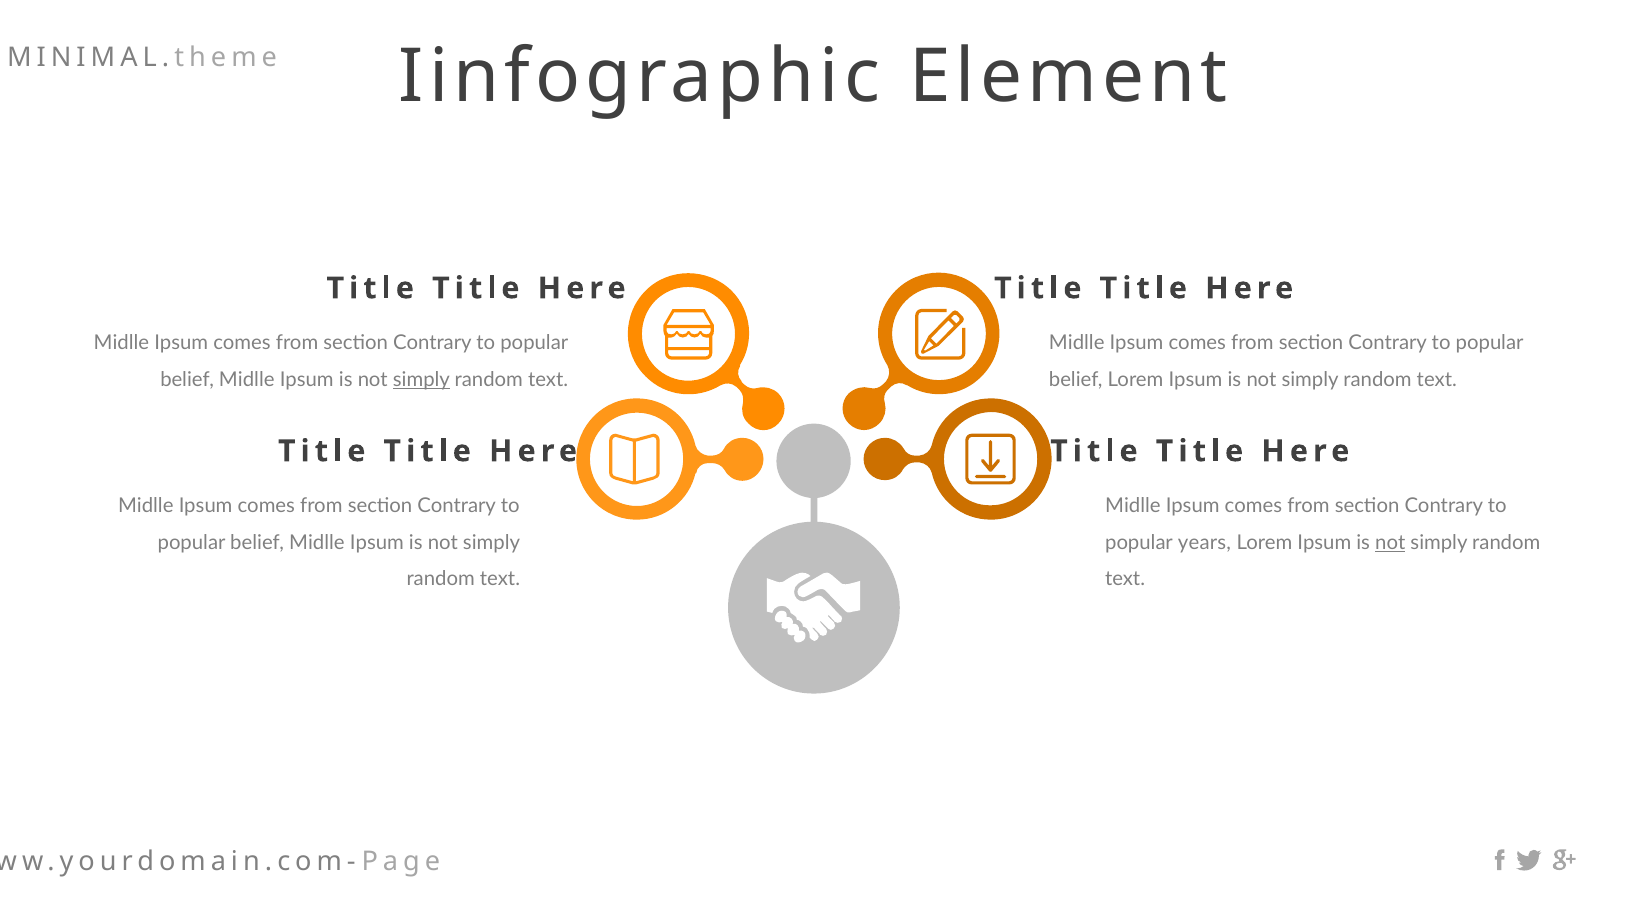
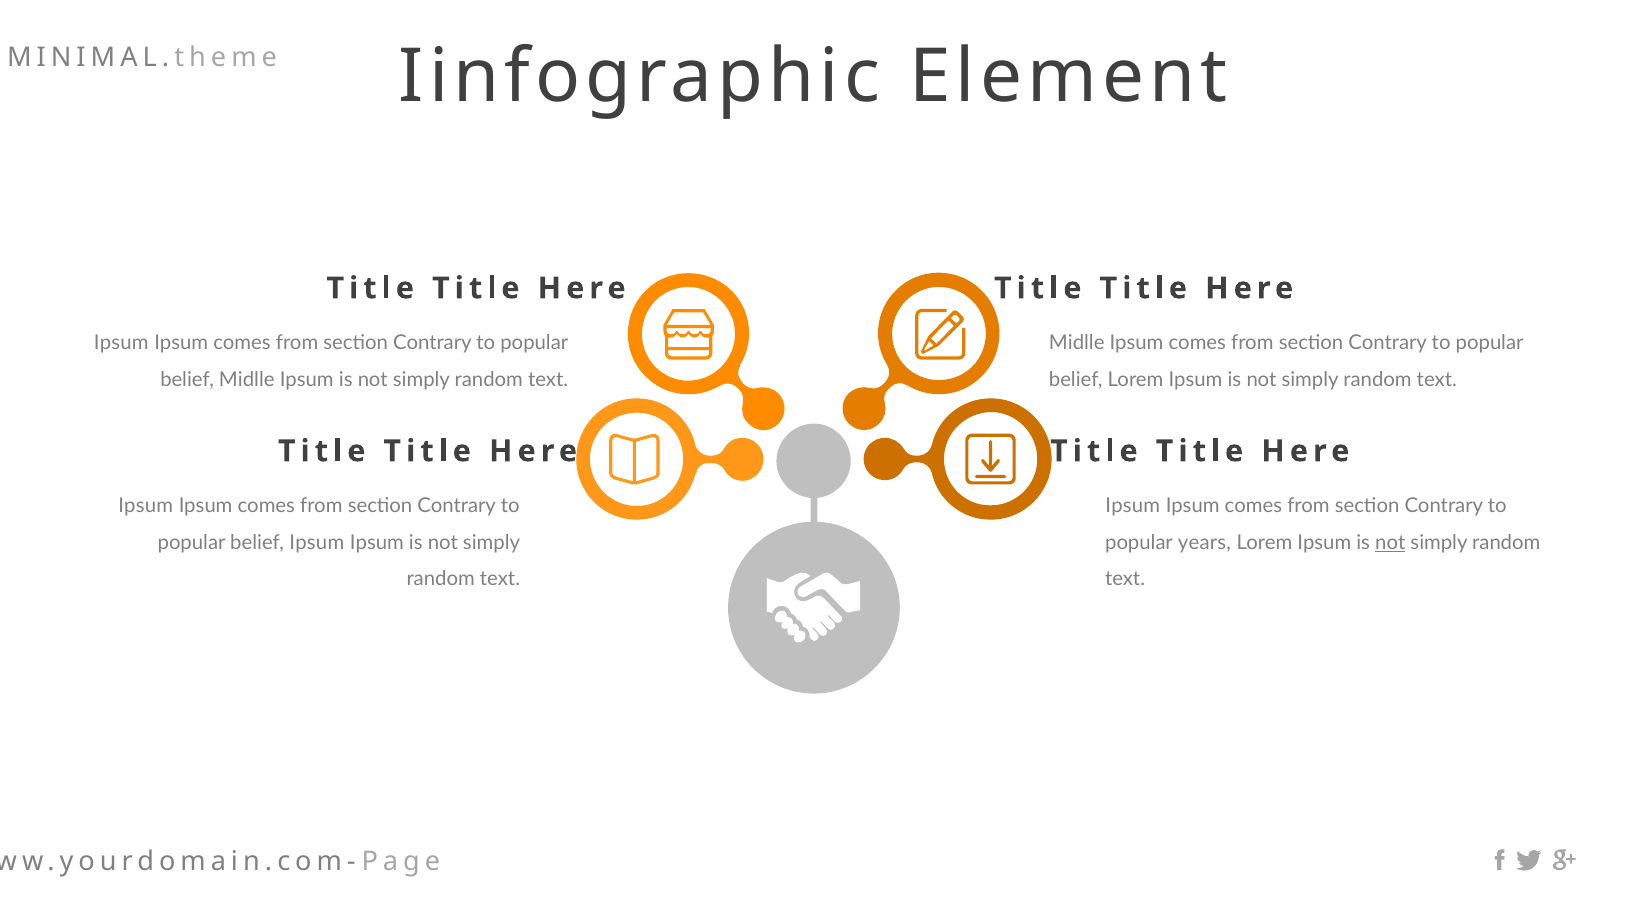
Midlle: Midlle -> Ipsum (121, 343)
simply underline: present -> none (421, 379)
Midlle: Midlle -> Ipsum (146, 506)
Midlle: Midlle -> Ipsum (1133, 506)
Midlle: Midlle -> Ipsum (317, 542)
